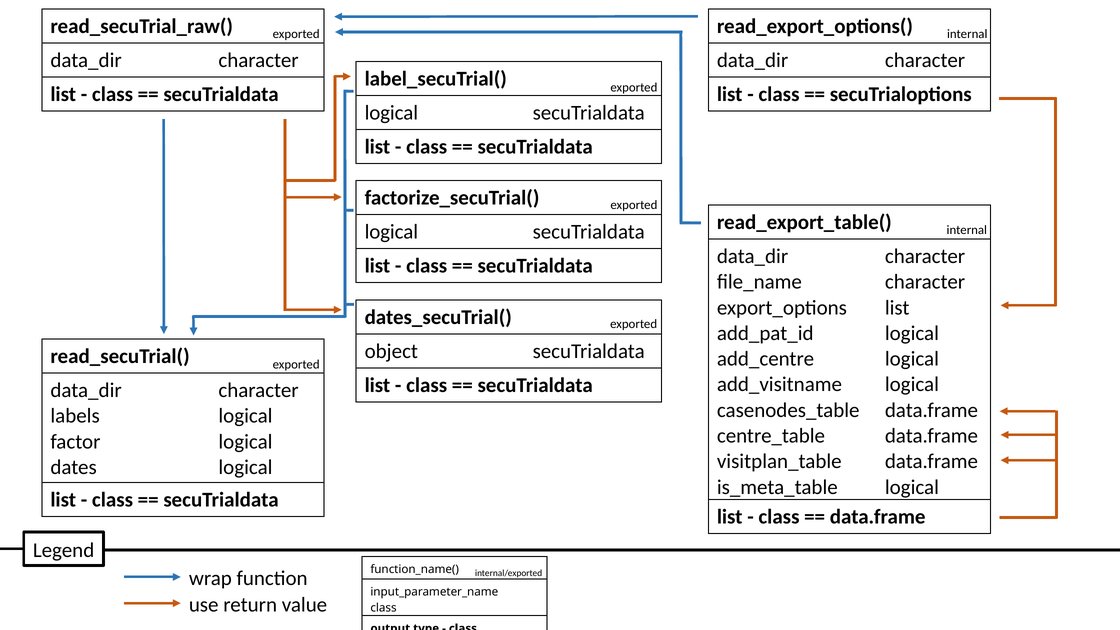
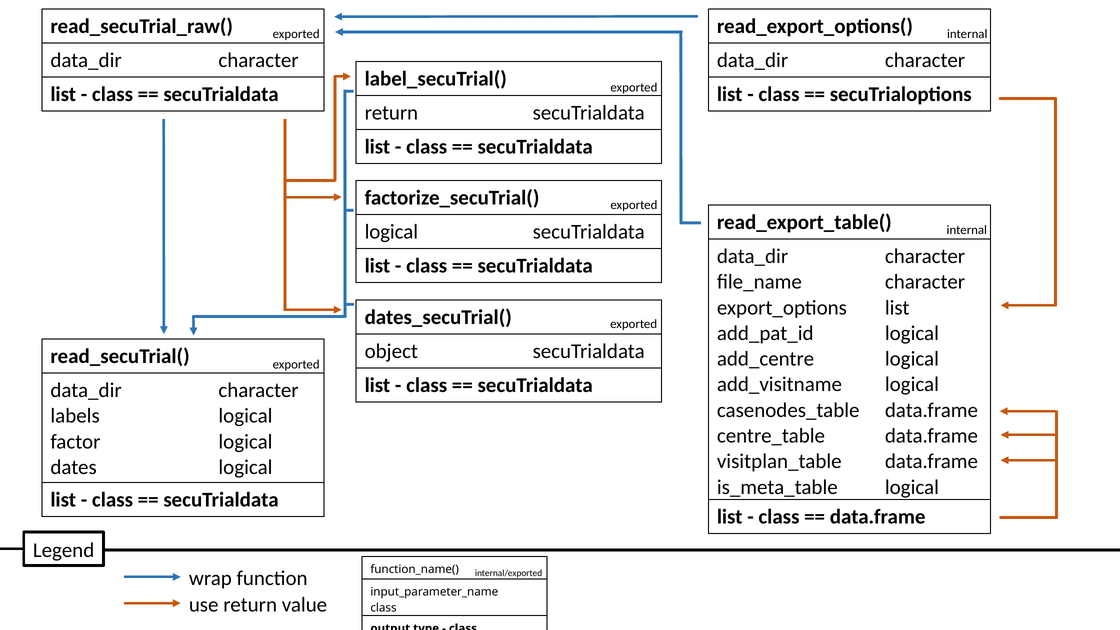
logical: logical -> return (391, 113)
